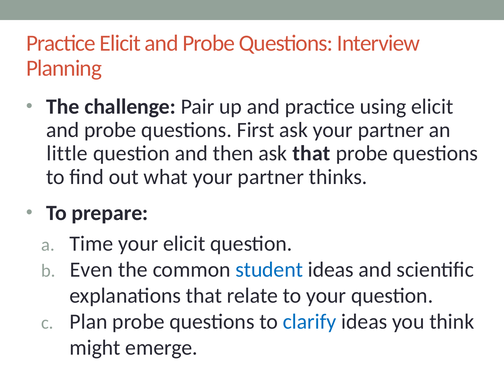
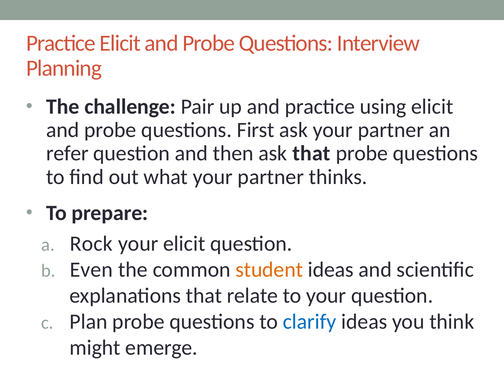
little: little -> refer (67, 153)
Time: Time -> Rock (91, 244)
student colour: blue -> orange (269, 270)
